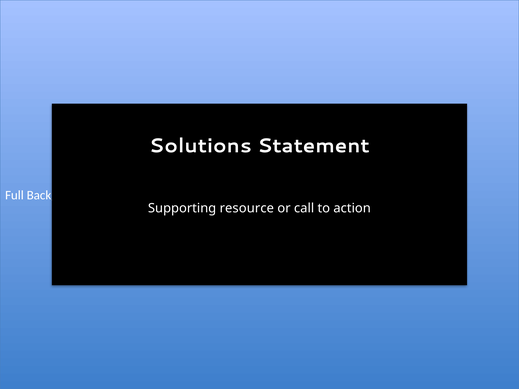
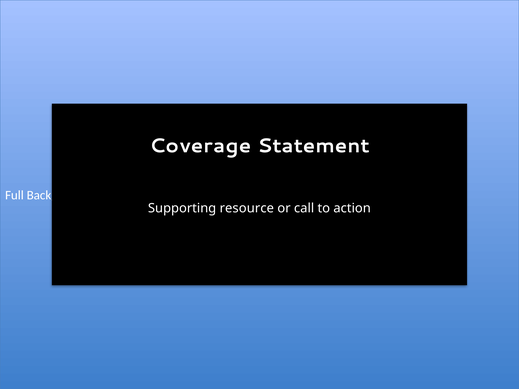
Solutions: Solutions -> Coverage (200, 146)
